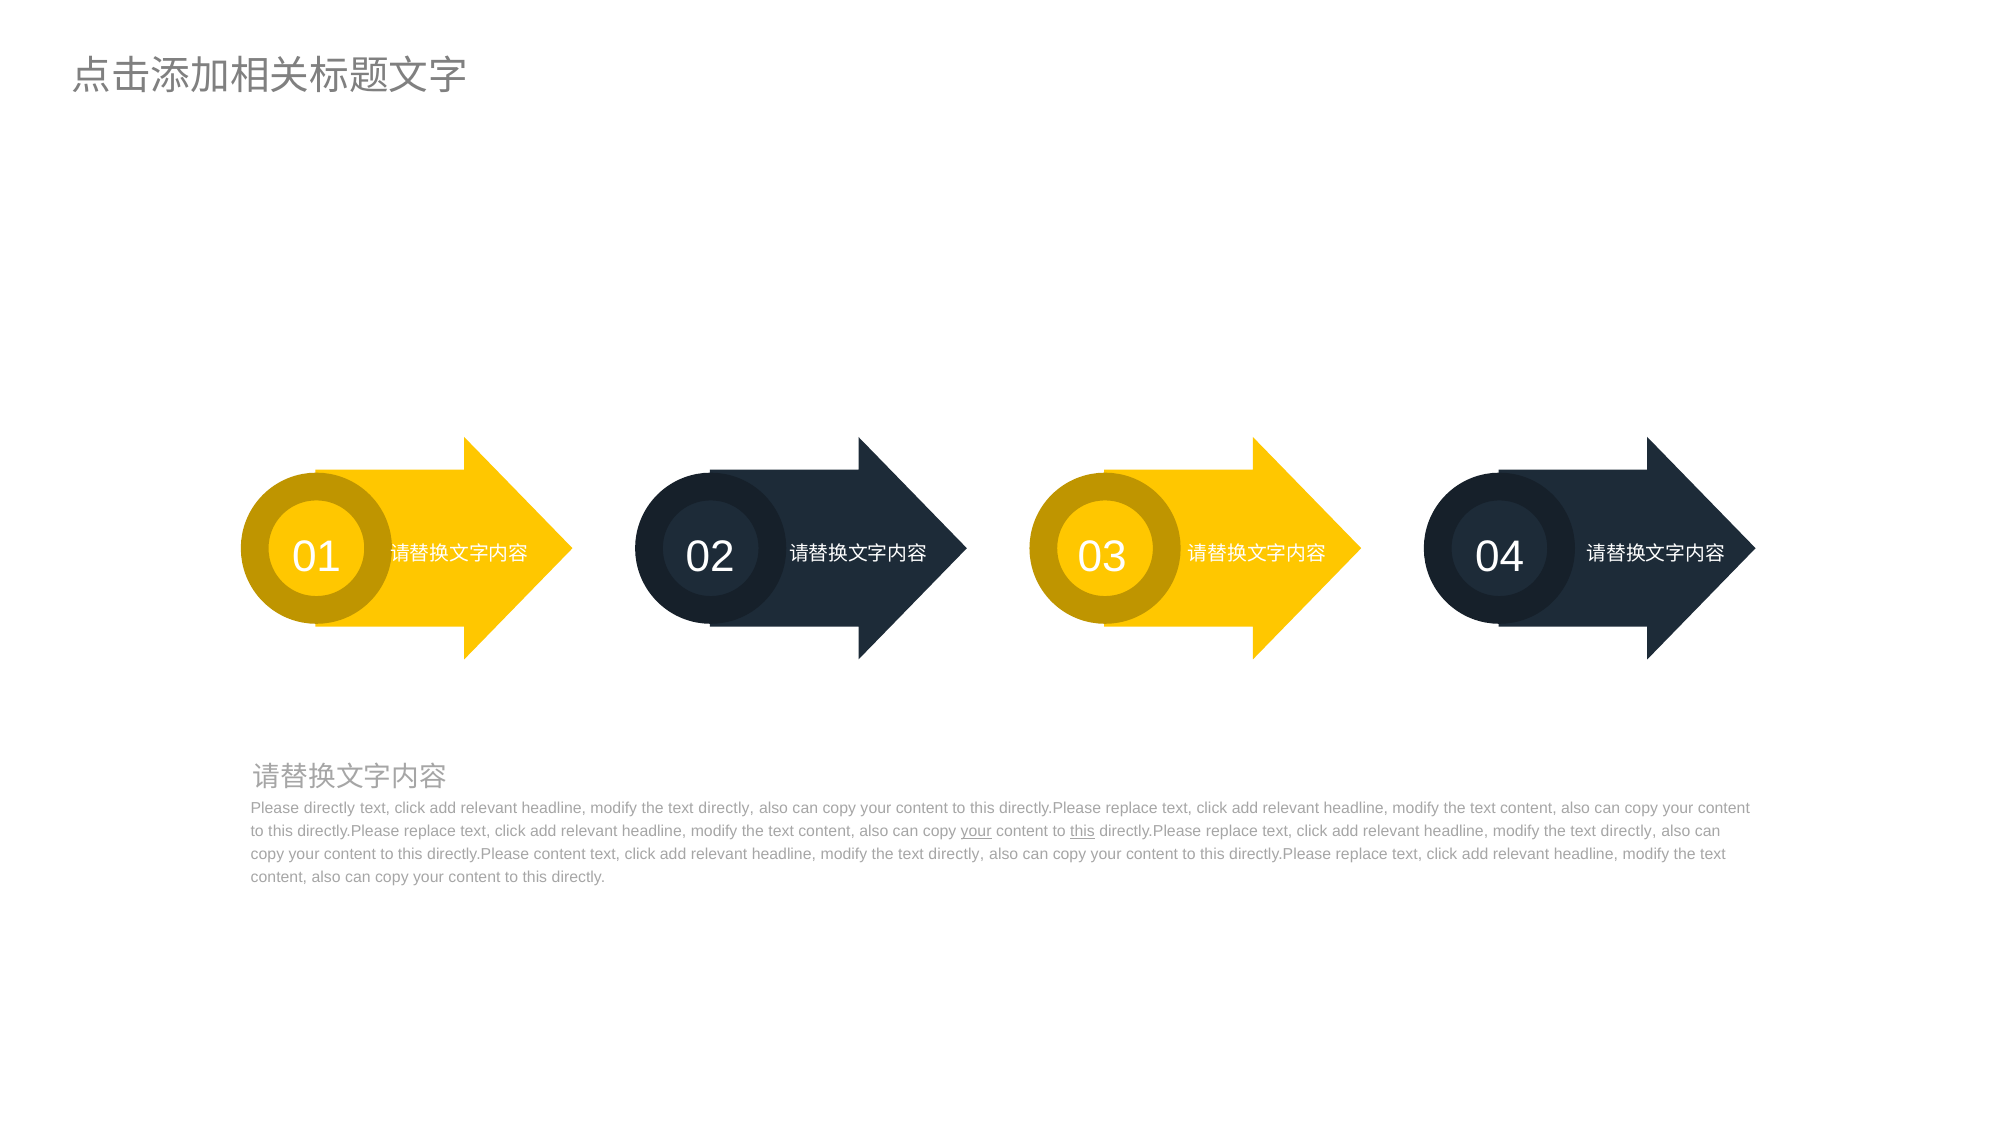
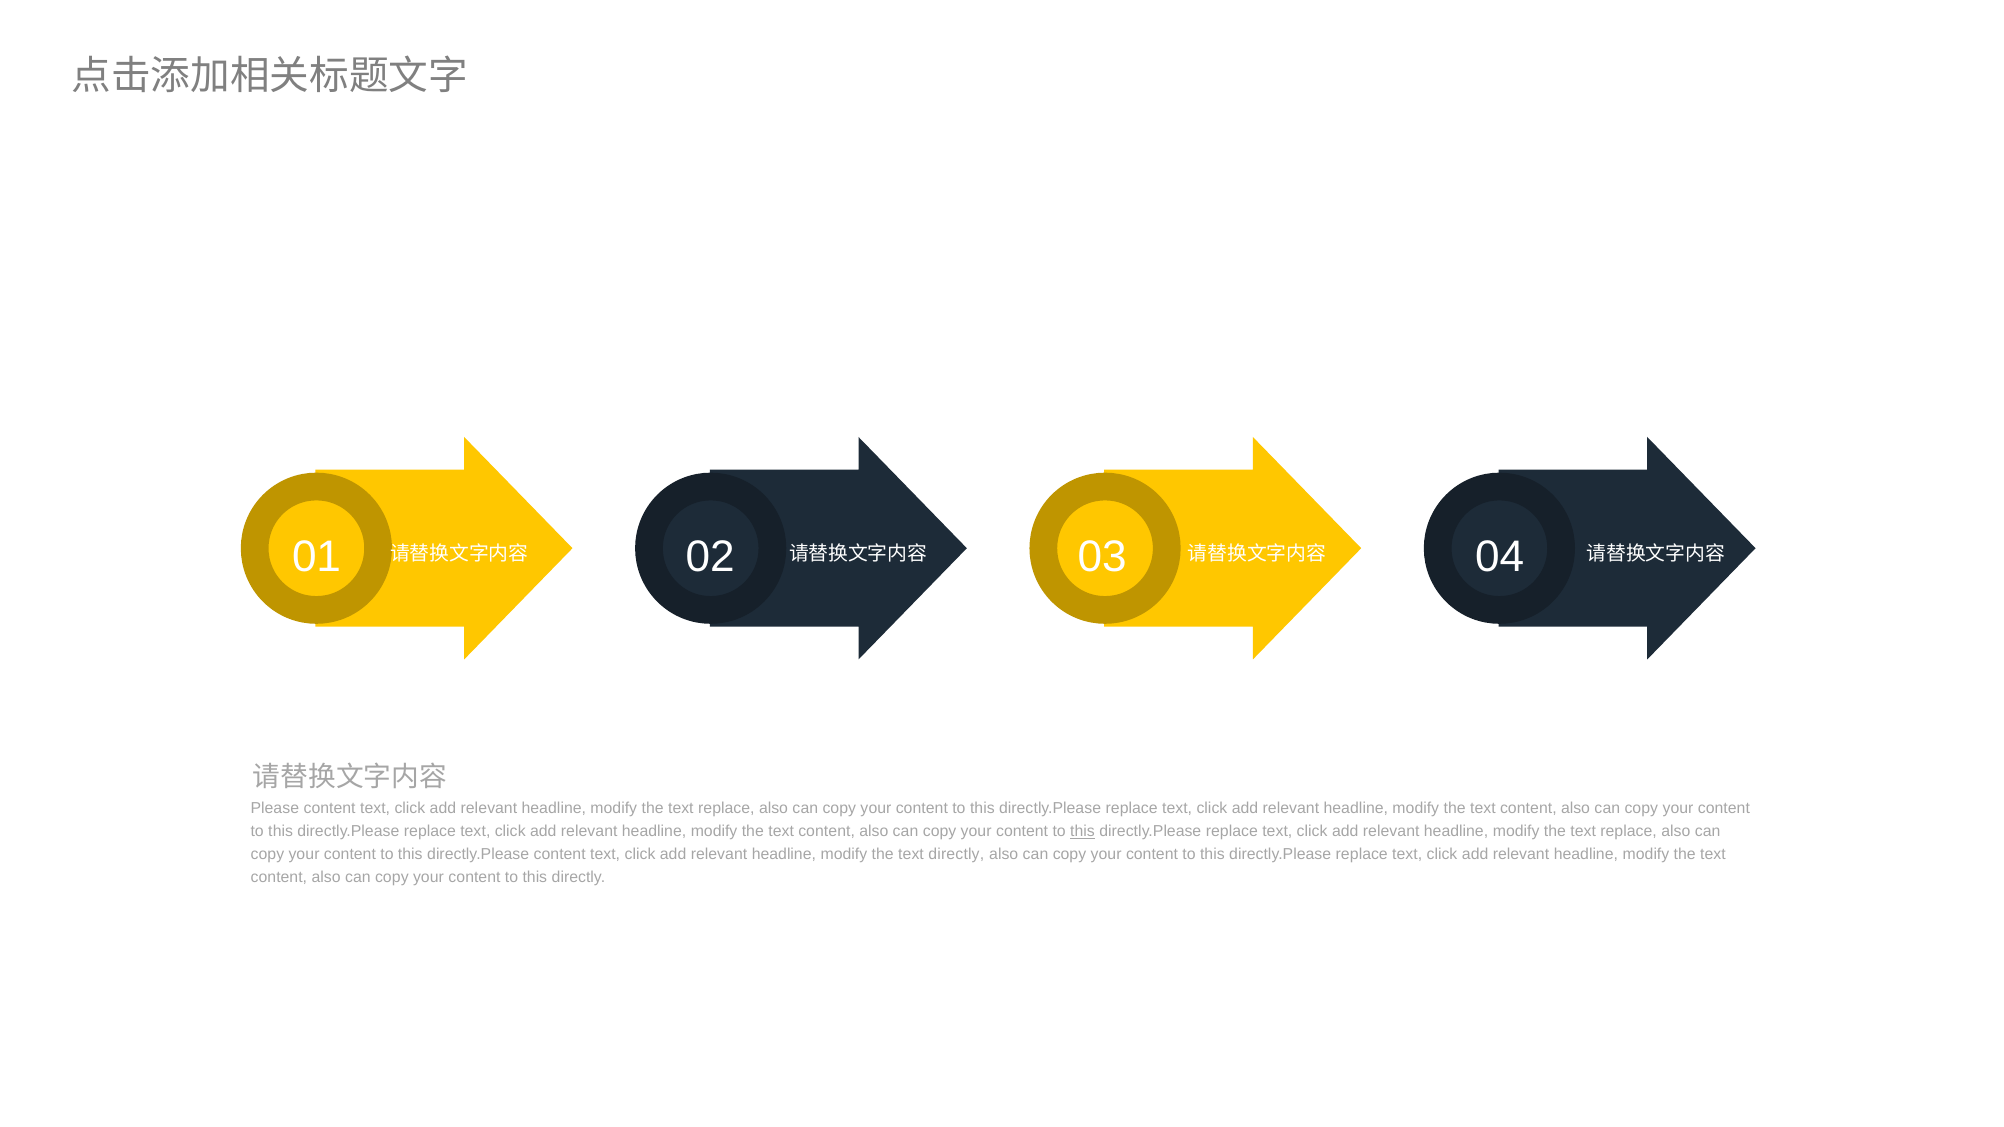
Please directly: directly -> content (330, 809)
directly: directly -> replace (726, 809)
your underline: present -> none (976, 832)
directly: directly -> replace (1629, 832)
